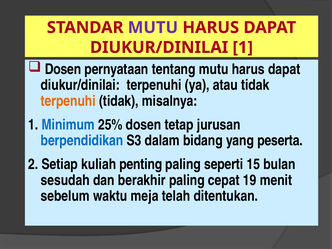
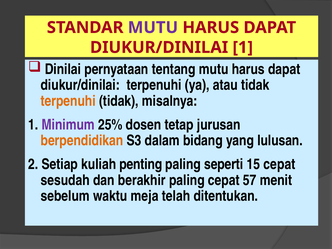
Dosen: Dosen -> Dinilai (63, 69)
Minimum colour: blue -> purple (68, 125)
berpendidikan colour: blue -> orange (82, 141)
peserta: peserta -> lulusan (280, 141)
15 bulan: bulan -> cepat (279, 164)
19: 19 -> 57 (250, 180)
